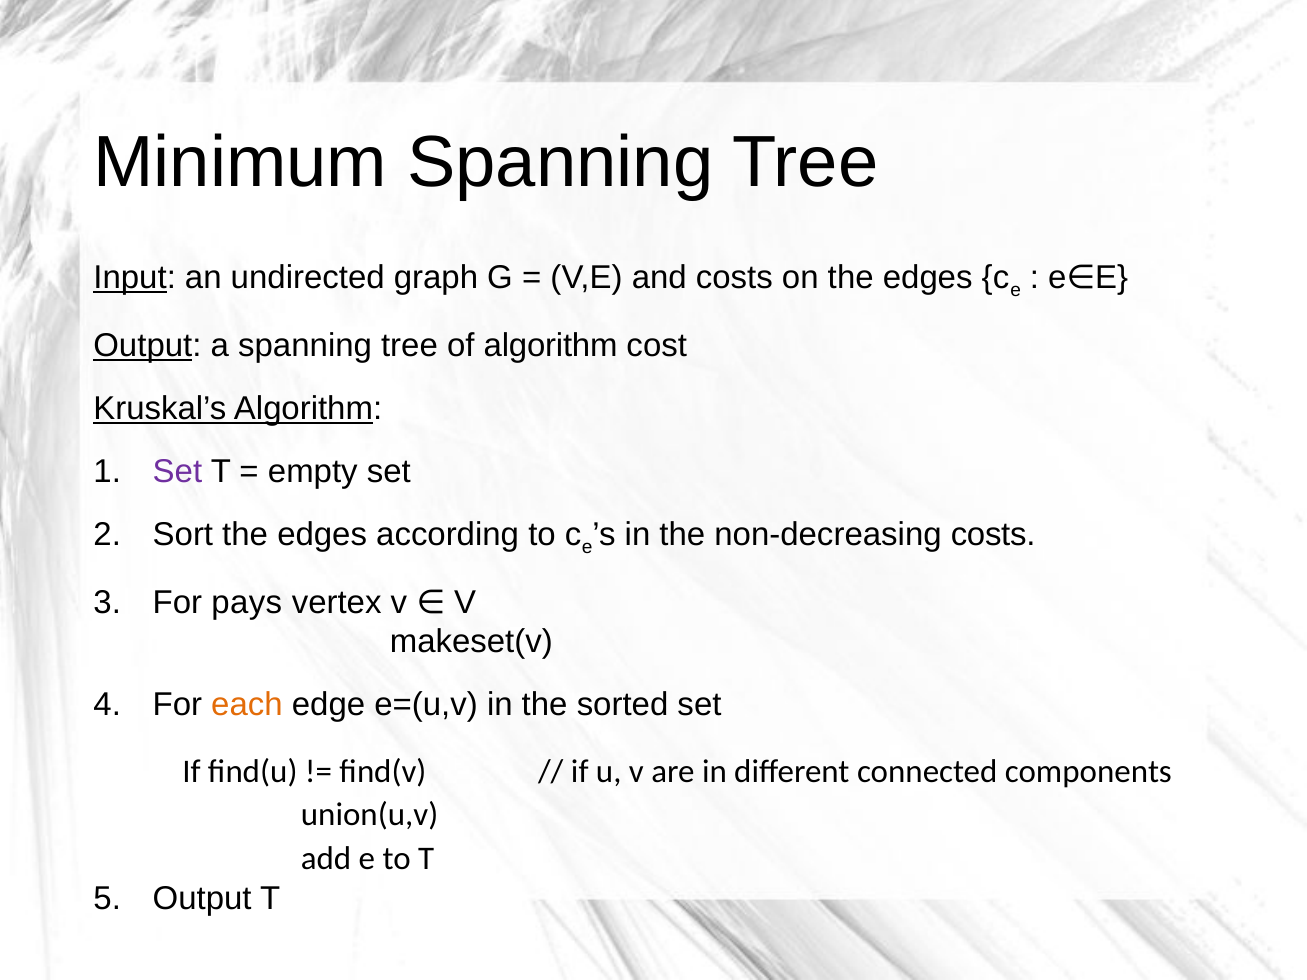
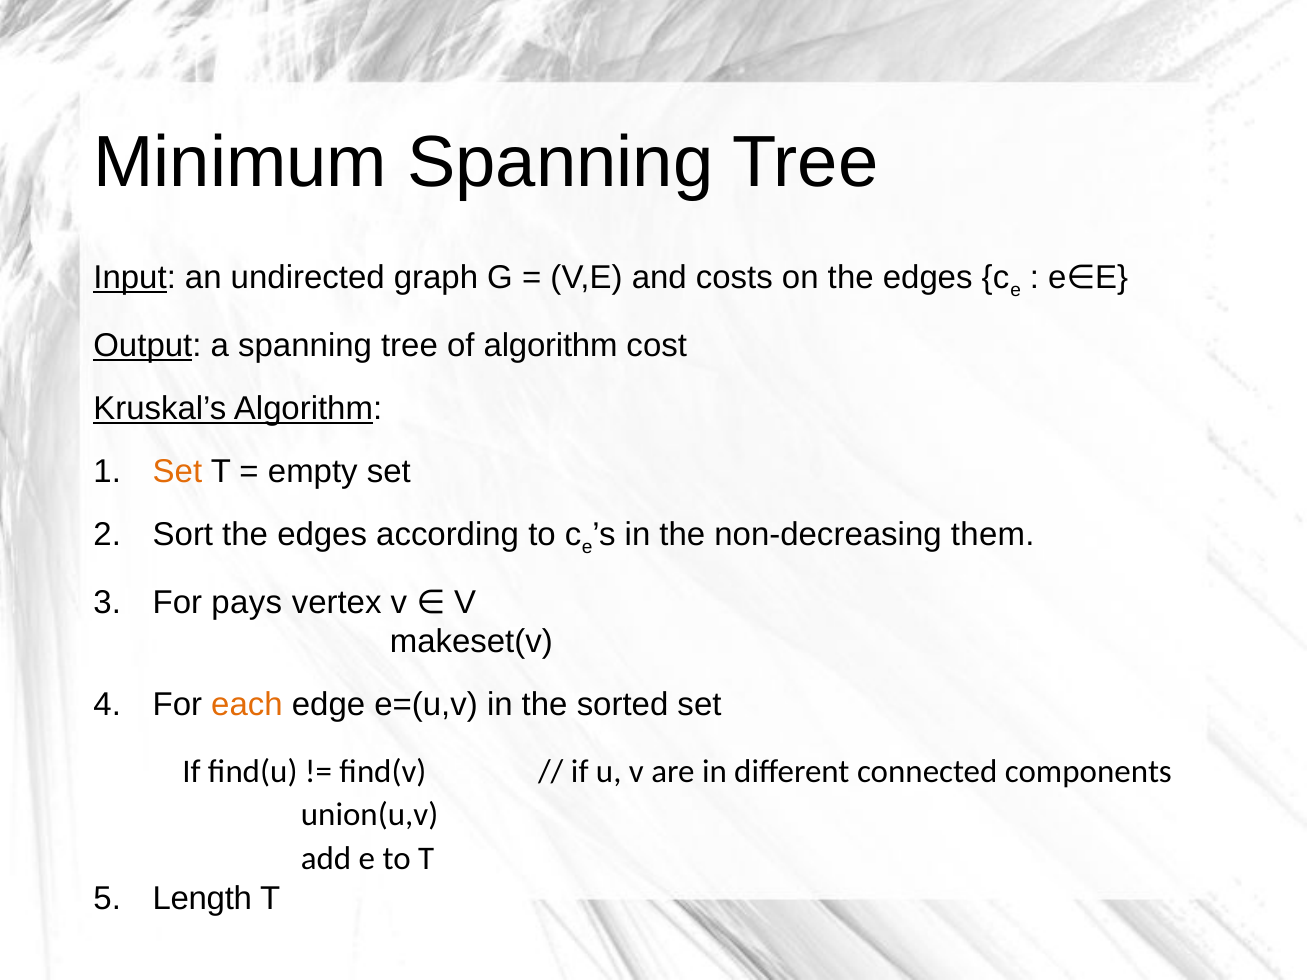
Set colour: purple -> orange (177, 471)
non-decreasing costs: costs -> them (993, 534)
Output: Output -> Length (202, 899)
